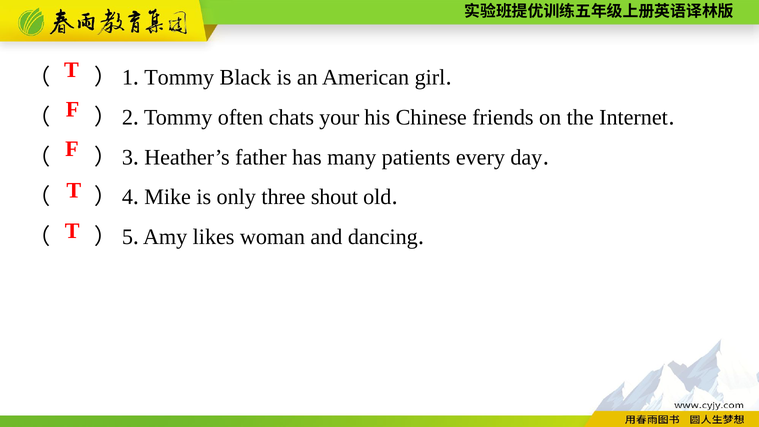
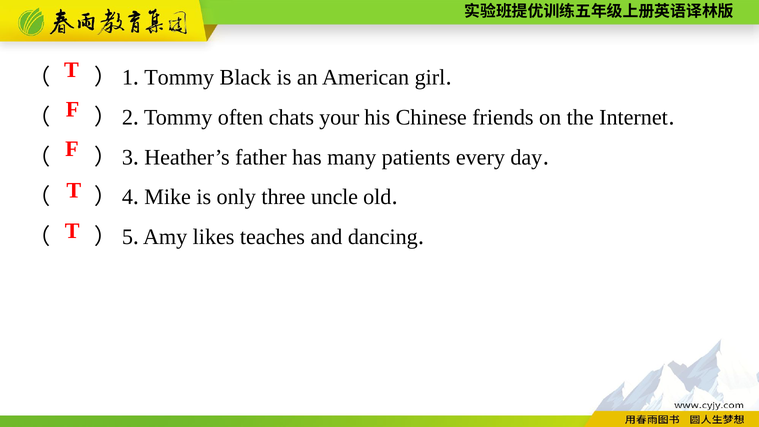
shout: shout -> uncle (334, 197)
woman: woman -> teaches (272, 237)
